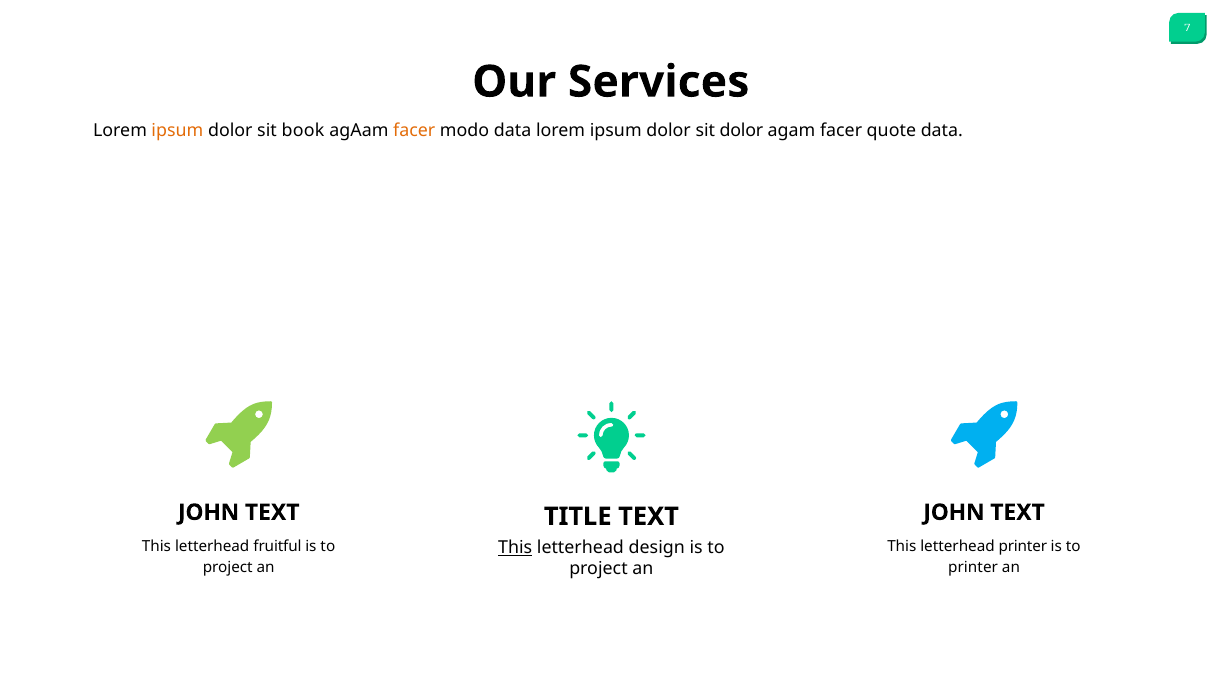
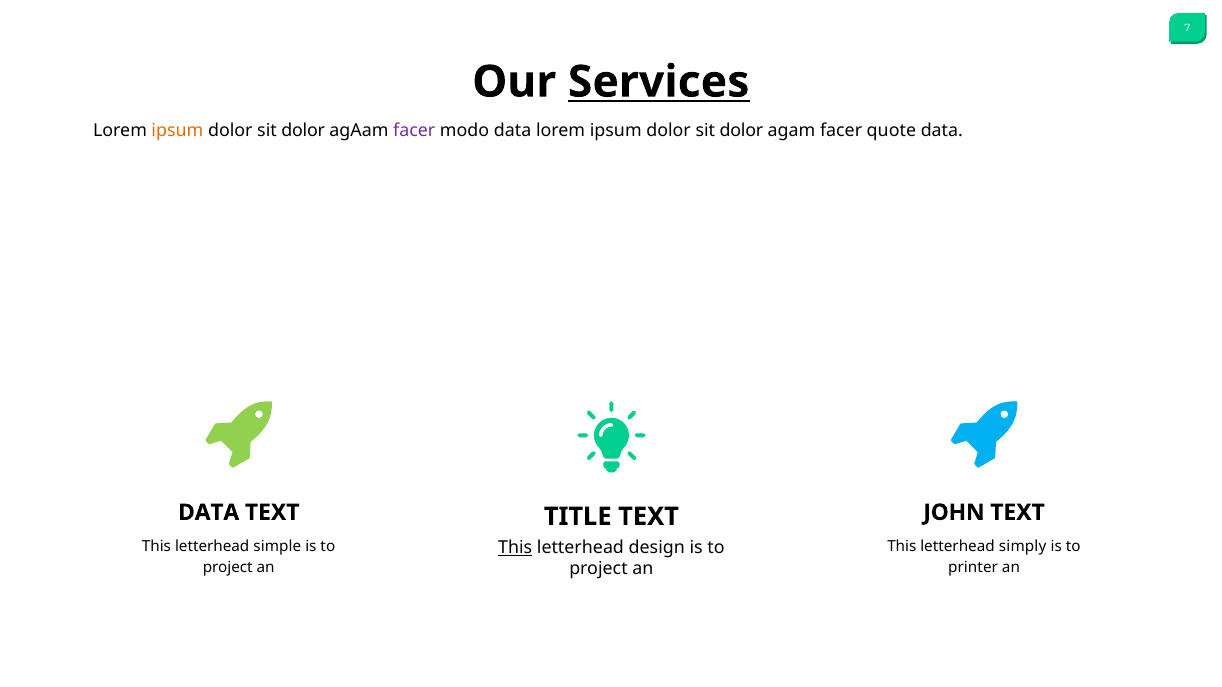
Services underline: none -> present (659, 82)
book: book -> dolor (303, 130)
facer colour: orange -> purple (414, 130)
JOHN: JOHN -> DATA (209, 513)
fruitful: fruitful -> simple (277, 547)
letterhead printer: printer -> simply (1023, 547)
